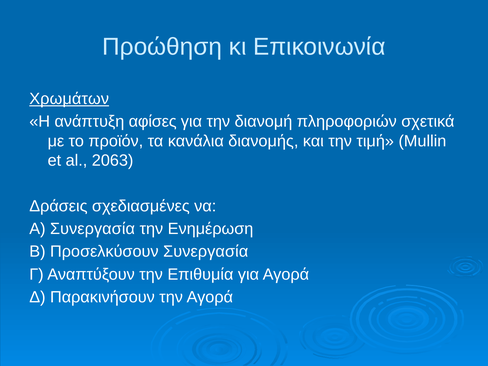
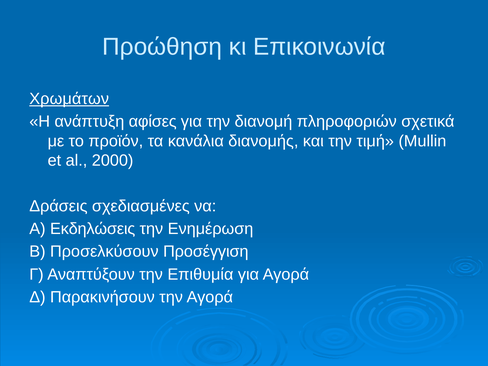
2063: 2063 -> 2000 (113, 161)
Α Συνεργασία: Συνεργασία -> Εκδηλώσεις (93, 229)
Προσελκύσουν Συνεργασία: Συνεργασία -> Προσέγγιση (206, 252)
